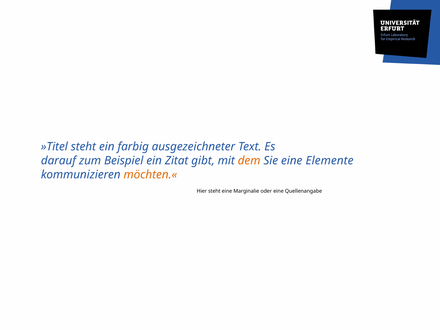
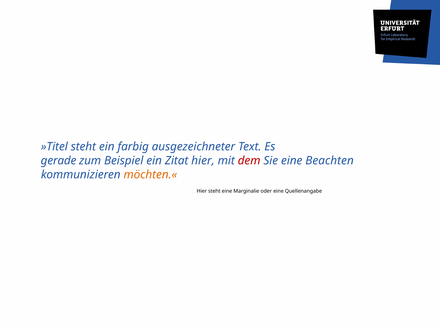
darauf: darauf -> gerade (59, 161)
Zitat gibt: gibt -> hier (203, 161)
dem colour: orange -> red (249, 161)
Elemente: Elemente -> Beachten (330, 161)
